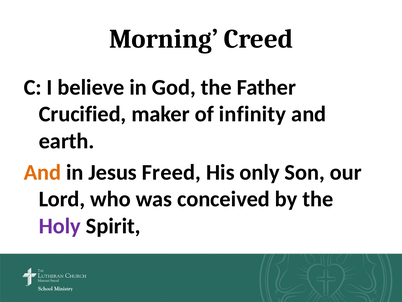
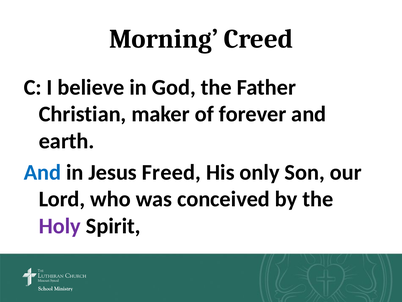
Crucified: Crucified -> Christian (83, 114)
infinity: infinity -> forever (253, 114)
And colour: orange -> blue (42, 172)
